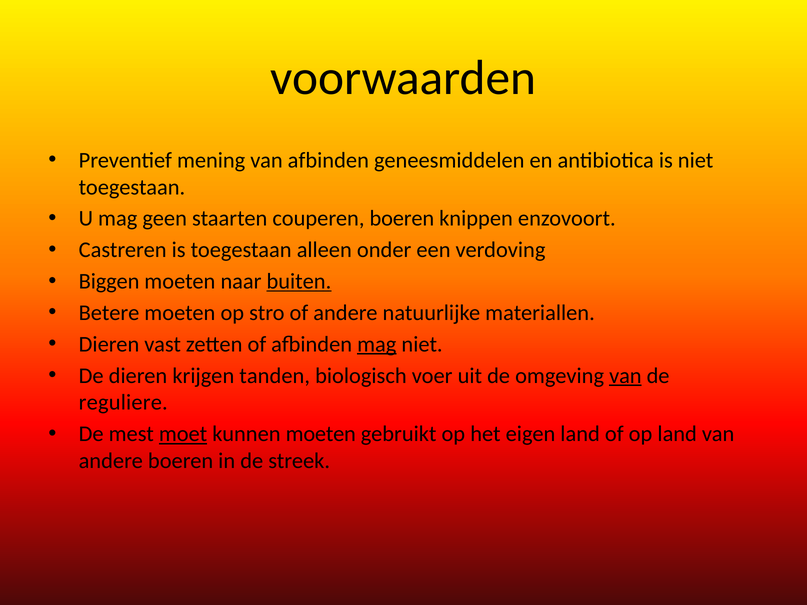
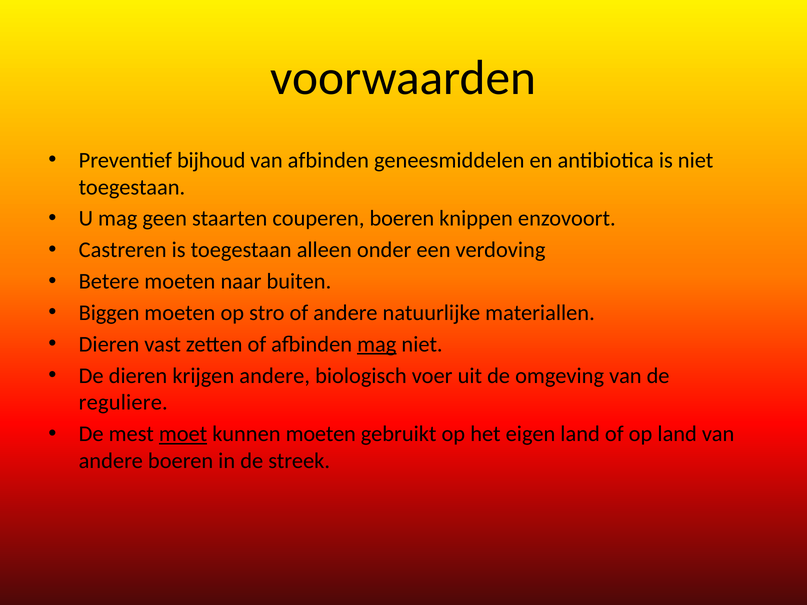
mening: mening -> bijhoud (211, 160)
Biggen: Biggen -> Betere (109, 282)
buiten underline: present -> none (299, 282)
Betere: Betere -> Biggen (109, 313)
krijgen tanden: tanden -> andere (275, 376)
van underline: present -> none (625, 376)
